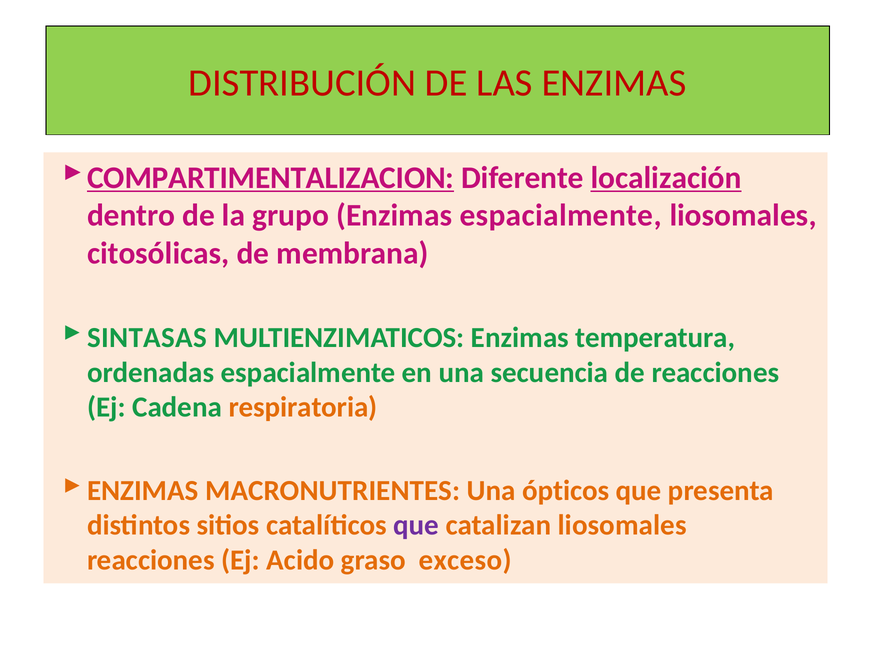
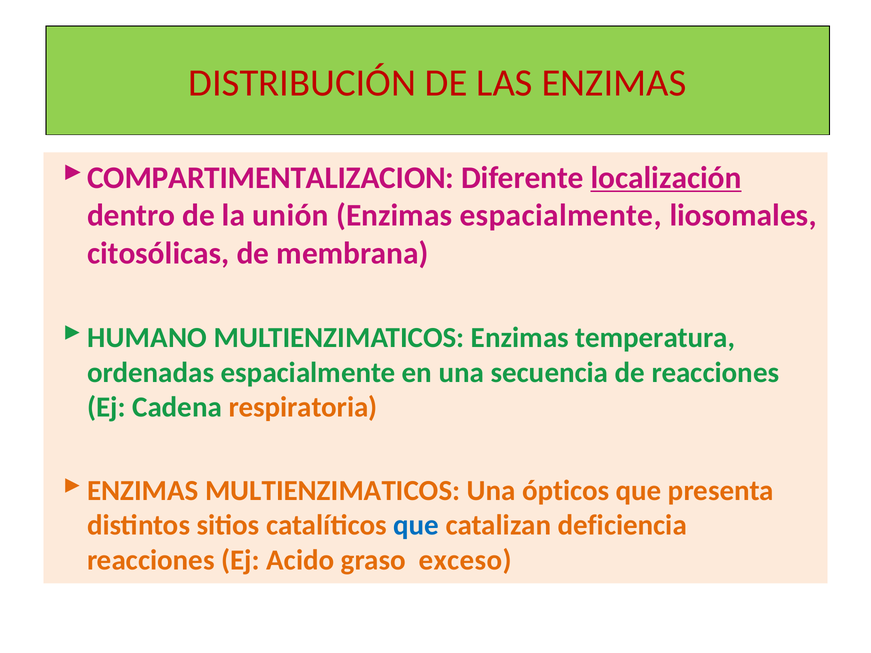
COMPARTIMENTALIZACION underline: present -> none (271, 178)
grupo: grupo -> unión (290, 216)
SINTASAS: SINTASAS -> HUMANO (147, 338)
ENZIMAS MACRONUTRIENTES: MACRONUTRIENTES -> MULTIENZIMATICOS (333, 491)
que colour: purple -> blue (416, 526)
catalizan liosomales: liosomales -> deficiencia (622, 526)
